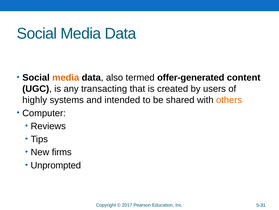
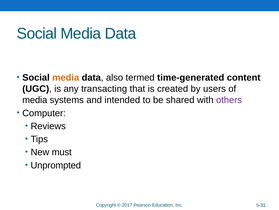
offer-generated: offer-generated -> time-generated (191, 77)
highly: highly -> media (35, 100)
others colour: orange -> purple (229, 100)
firms: firms -> must (62, 152)
